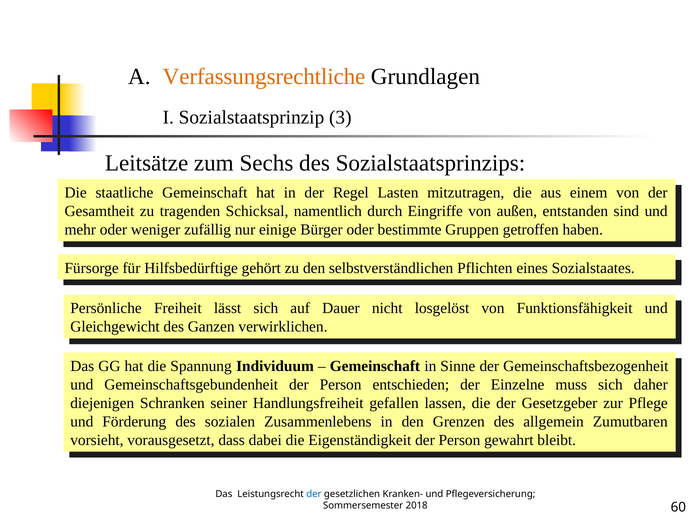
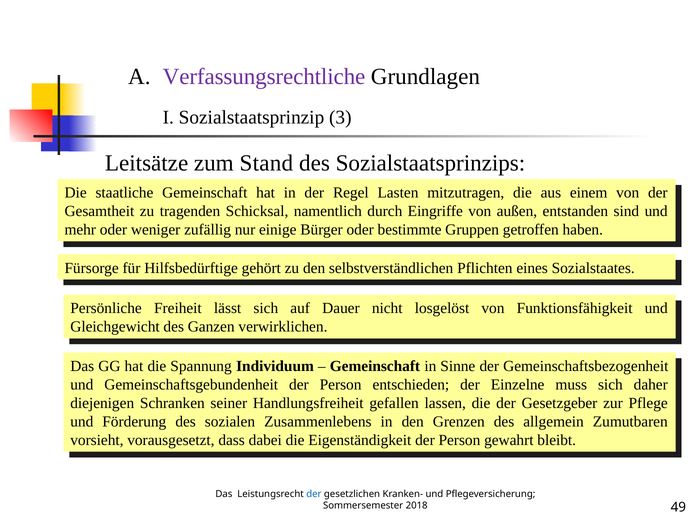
Verfassungsrechtliche colour: orange -> purple (264, 77)
Sechs: Sechs -> Stand (266, 163)
60: 60 -> 49 (678, 507)
